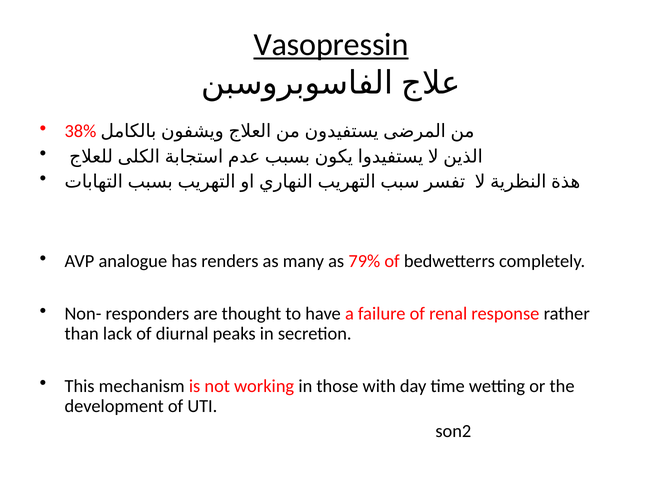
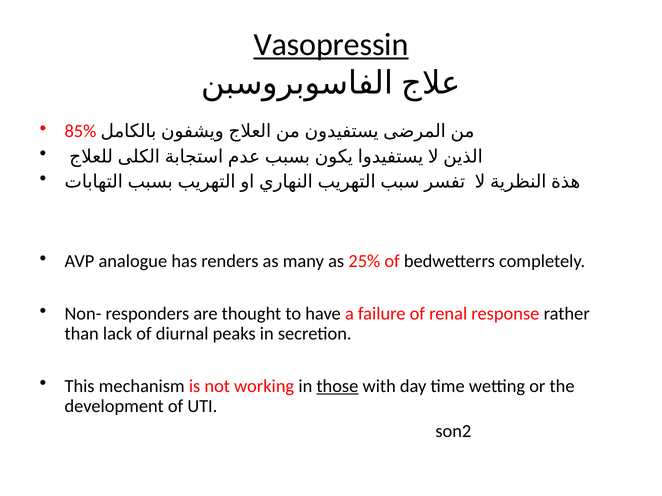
38%: 38% -> 85% (80, 131)
79%: 79% -> 25% (364, 262)
those underline: none -> present (337, 387)
